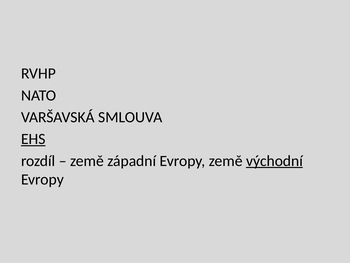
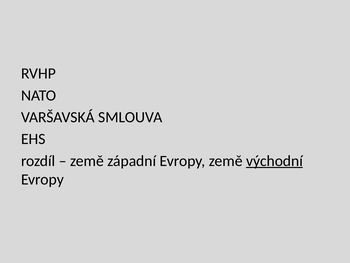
EHS underline: present -> none (33, 139)
